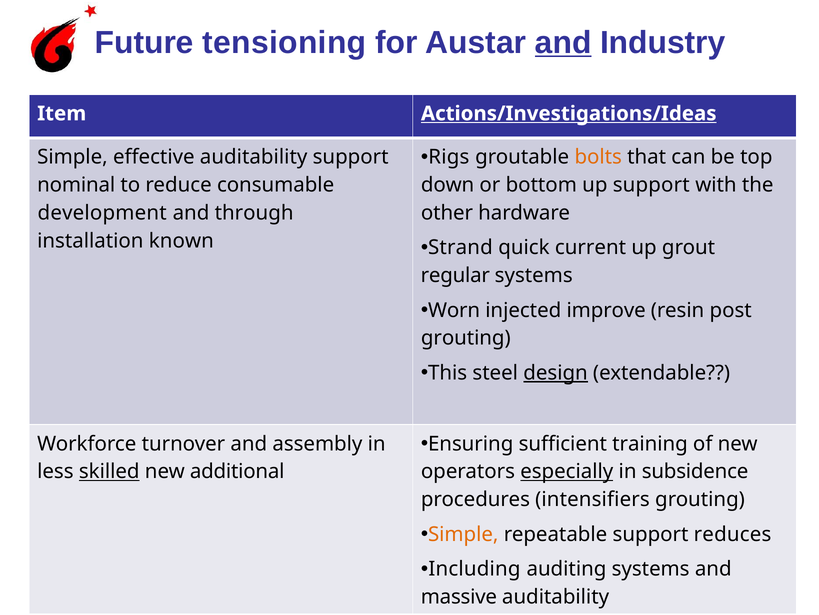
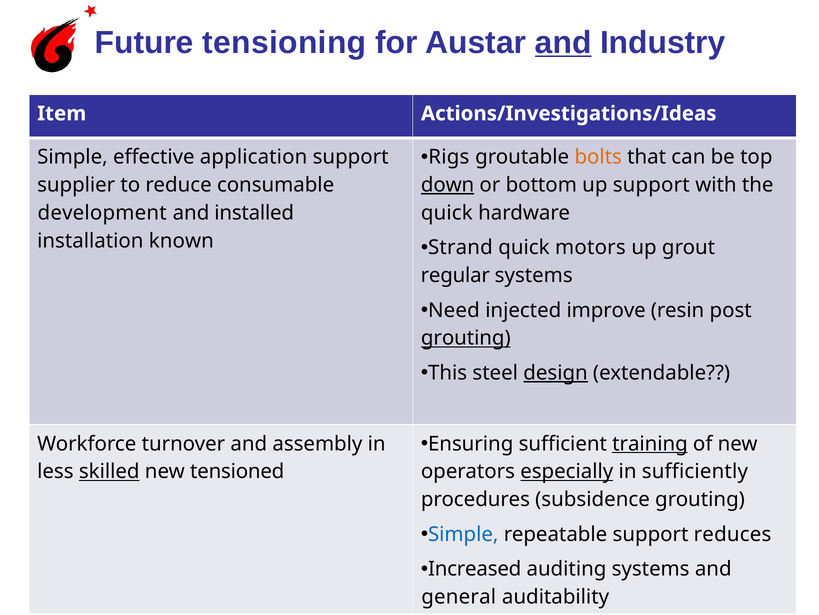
Actions/Investigations/Ideas underline: present -> none (569, 113)
effective auditability: auditability -> application (254, 157)
nominal: nominal -> supplier (76, 185)
down underline: none -> present (448, 185)
through: through -> installed (254, 213)
other: other -> quick (447, 213)
current: current -> motors (590, 247)
Worn: Worn -> Need (454, 310)
grouting underline: none -> present (466, 338)
training underline: none -> present (650, 443)
additional: additional -> tensioned (237, 471)
subsidence: subsidence -> sufficiently (695, 471)
intensifiers: intensifiers -> subsidence (592, 499)
Simple colour: orange -> blue (463, 534)
Including: Including -> Increased (475, 568)
massive: massive -> general (459, 596)
